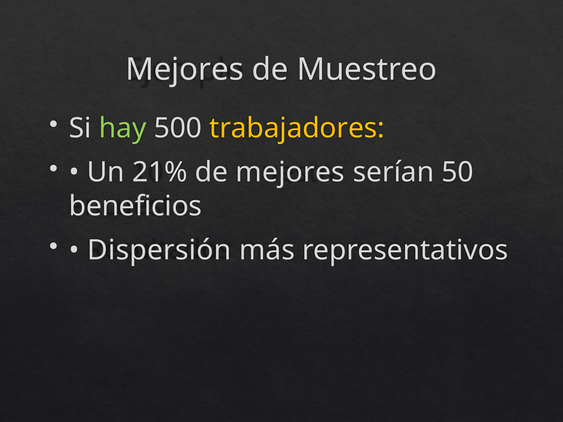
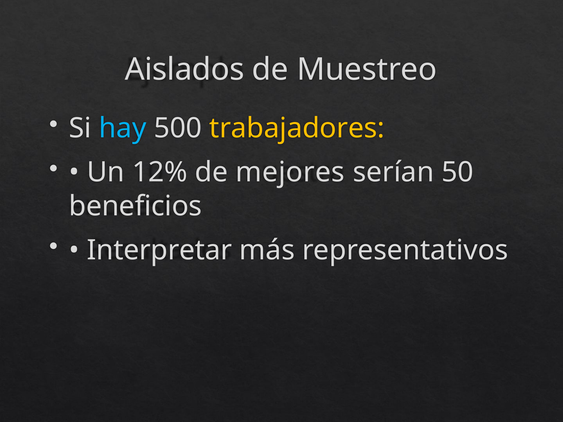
Mejores: Mejores -> Aislados (185, 70)
hay colour: light green -> light blue (123, 128)
21%: 21% -> 12% (160, 172)
Dispersión: Dispersión -> Interpretar (159, 250)
